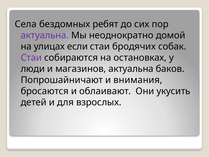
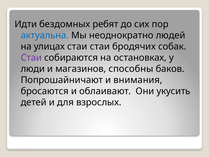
Села: Села -> Идти (26, 24)
актуальна colour: purple -> blue (45, 35)
домой: домой -> людей (171, 35)
улицах если: если -> стаи (77, 46)
магазинов актуальна: актуальна -> способны (131, 69)
